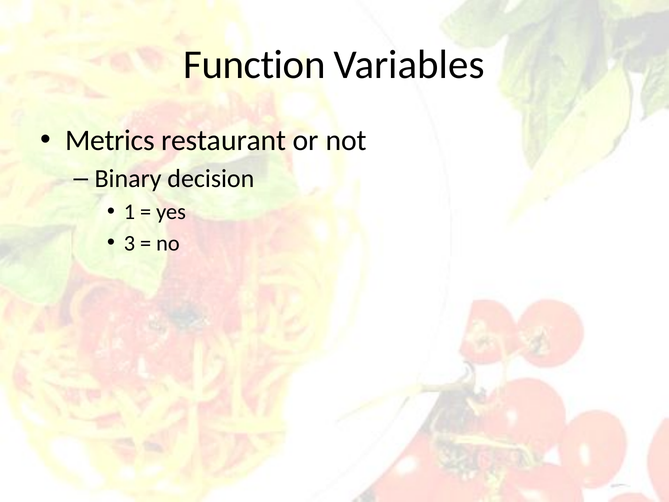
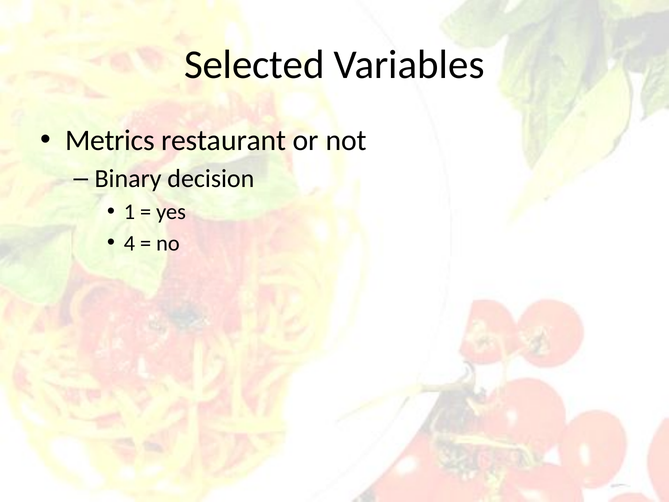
Function: Function -> Selected (254, 65)
3: 3 -> 4 (129, 243)
